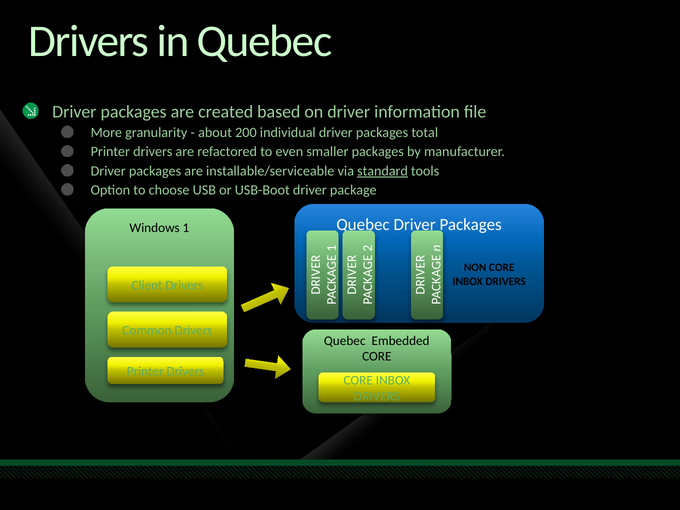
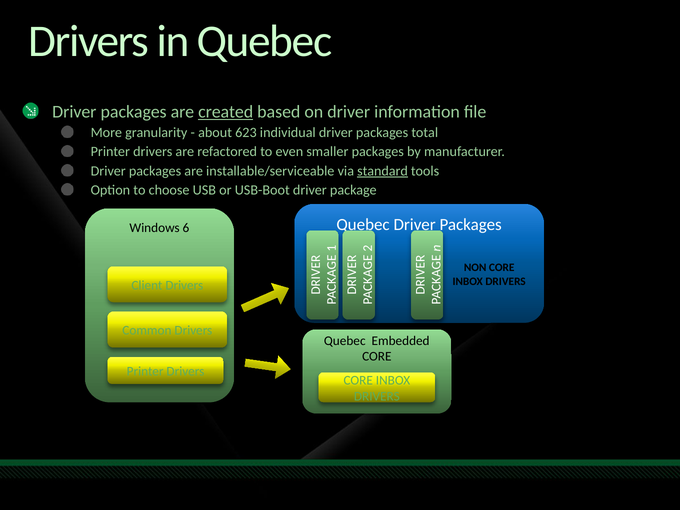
created underline: none -> present (226, 112)
200: 200 -> 623 (246, 133)
Windows 1: 1 -> 6 (186, 228)
